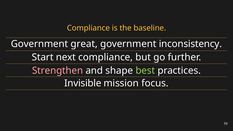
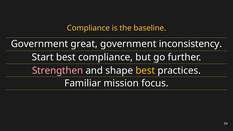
Start next: next -> best (66, 57)
best colour: light green -> yellow (145, 71)
Invisible: Invisible -> Familiar (83, 83)
